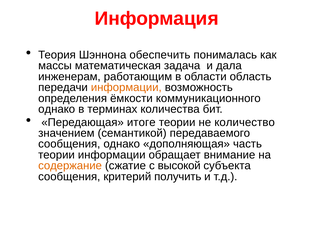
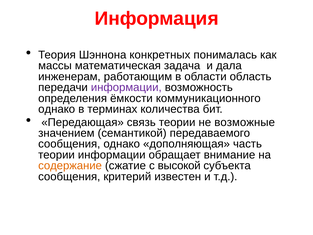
обеспечить: обеспечить -> конкретных (160, 55)
информации colour: orange -> purple (126, 87)
итоге: итоге -> связь (141, 122)
количество: количество -> возможные (245, 122)
получить: получить -> известен (178, 176)
